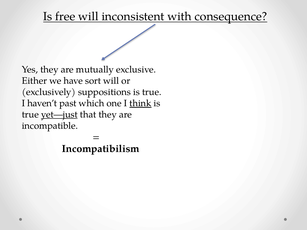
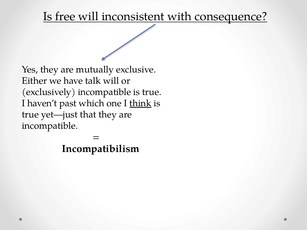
sort: sort -> talk (93, 81)
exclusively suppositions: suppositions -> incompatible (104, 92)
yet—just underline: present -> none (59, 115)
